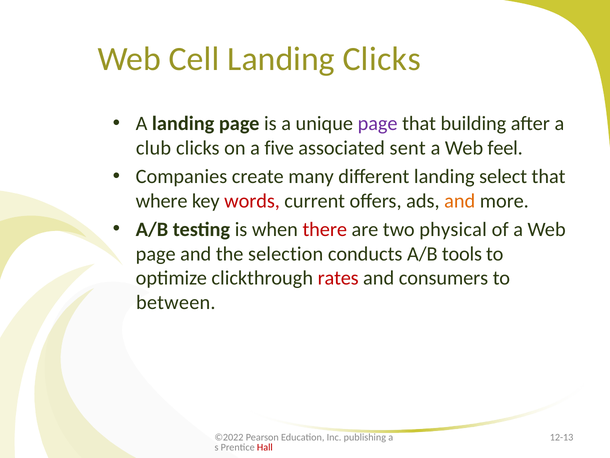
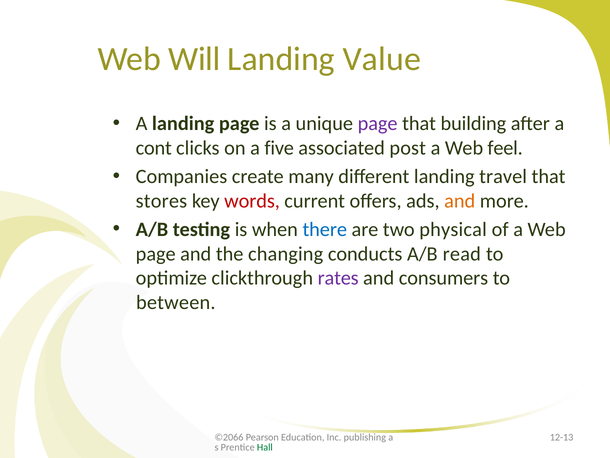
Cell: Cell -> Will (194, 59)
Landing Clicks: Clicks -> Value (382, 59)
club: club -> cont (154, 148)
sent: sent -> post (408, 148)
select: select -> travel (503, 176)
where: where -> stores (161, 201)
there colour: red -> blue (325, 229)
selection: selection -> changing (286, 254)
tools: tools -> read (462, 254)
rates colour: red -> purple (338, 278)
©2022: ©2022 -> ©2066 (229, 437)
Hall colour: red -> green (265, 447)
